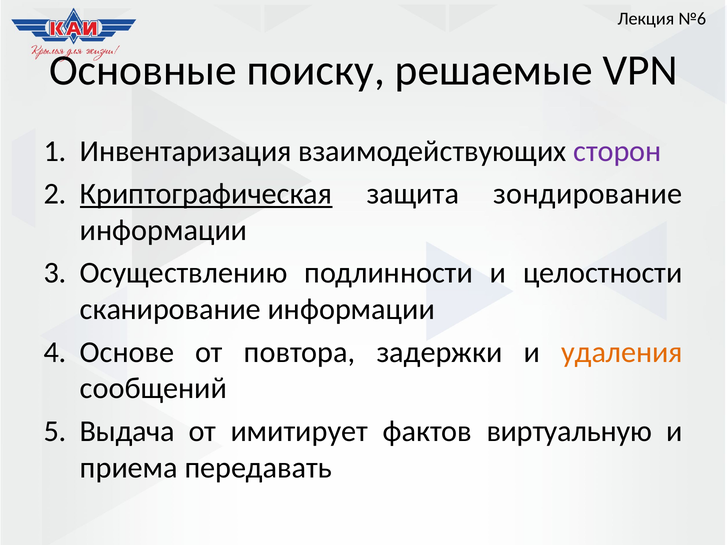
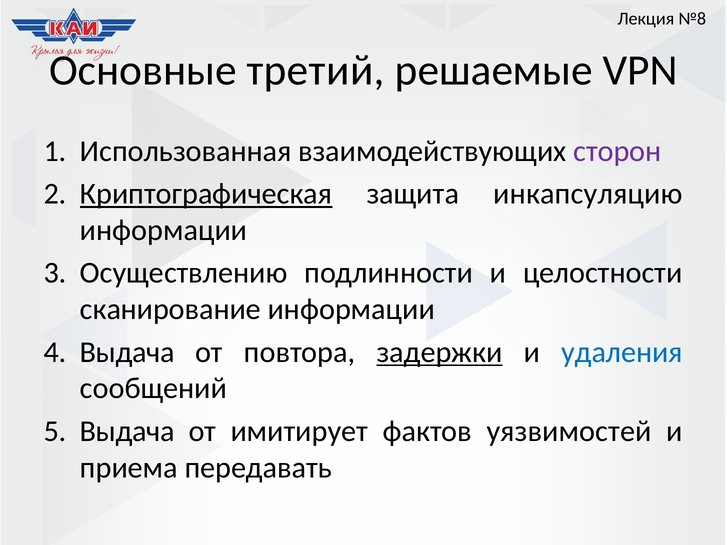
№6: №6 -> №8 (692, 19)
поиску: поиску -> третий (316, 70)
Инвентаризация: Инвентаризация -> Использованная (186, 151)
зондирование: зондирование -> инкапсуляцию (588, 194)
Основе: Основе -> Выдача (127, 352)
задержки underline: none -> present (440, 352)
удаления colour: orange -> blue (622, 352)
виртуальную: виртуальную -> уязвимостей (569, 431)
